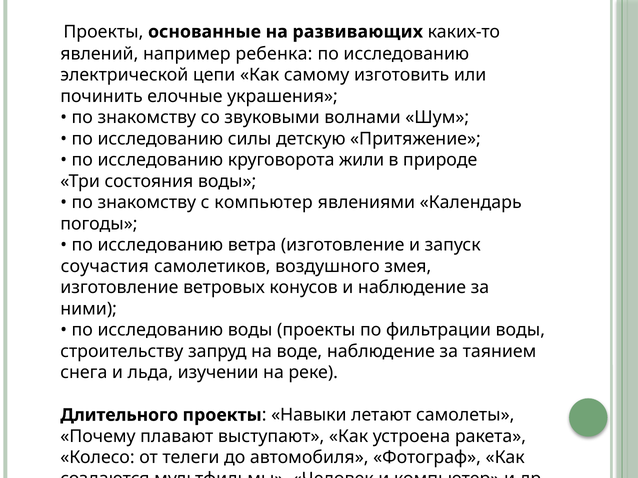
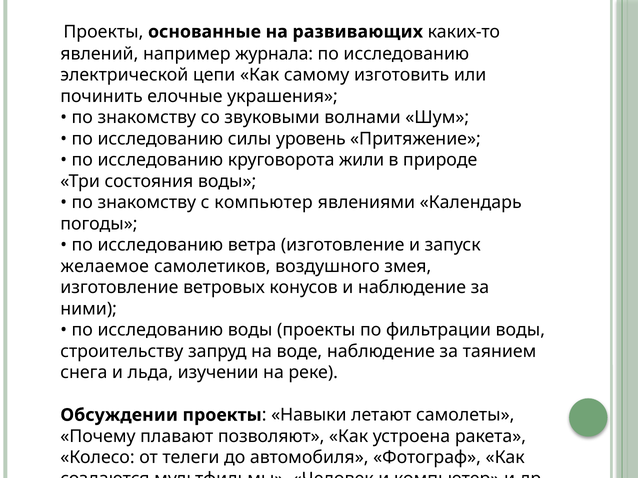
ребенка: ребенка -> журнала (274, 54)
детскую: детскую -> уровень (311, 139)
соучастия: соучастия -> желаемое (105, 267)
Длительного: Длительного -> Обсуждении (119, 415)
выступают: выступают -> позволяют (271, 437)
